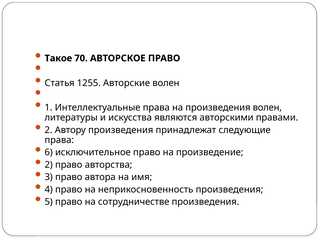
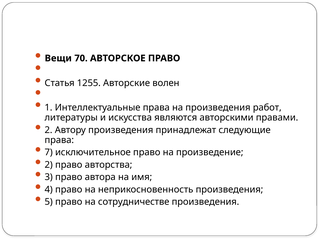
Такое: Такое -> Вещи (58, 58)
произведения волен: волен -> работ (267, 108)
6: 6 -> 7 (49, 153)
